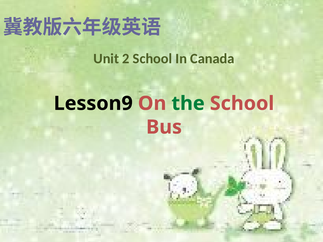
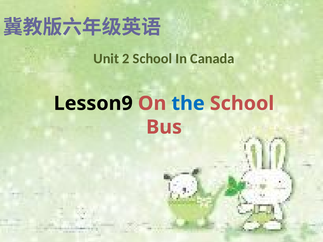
the colour: green -> blue (188, 104)
